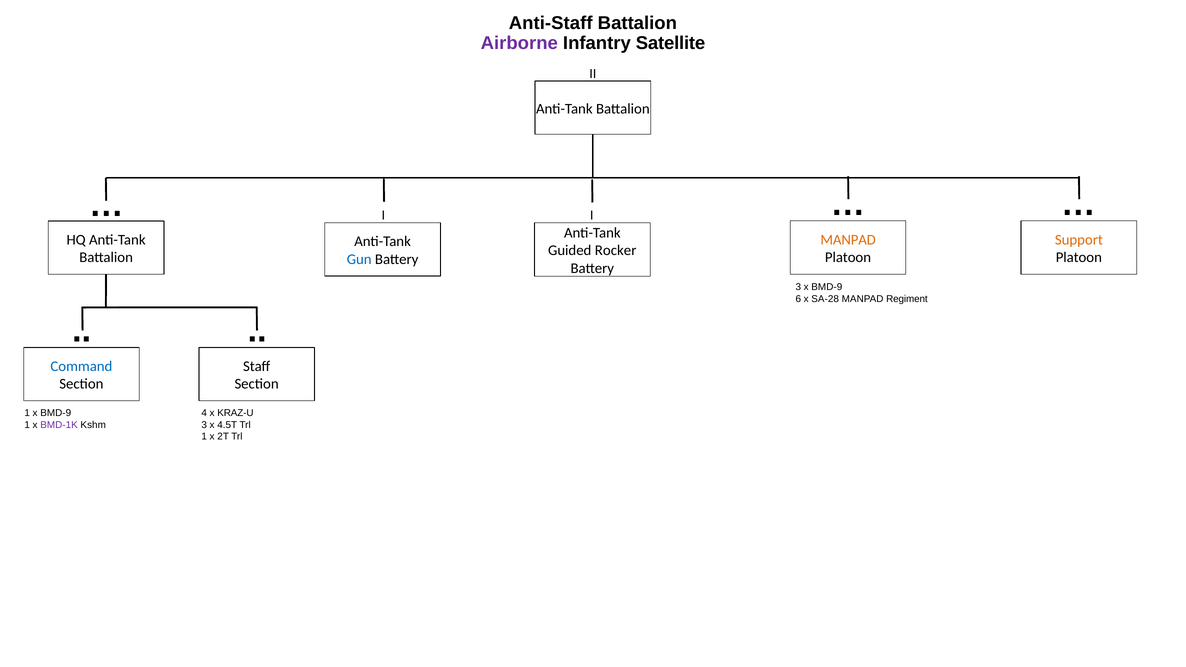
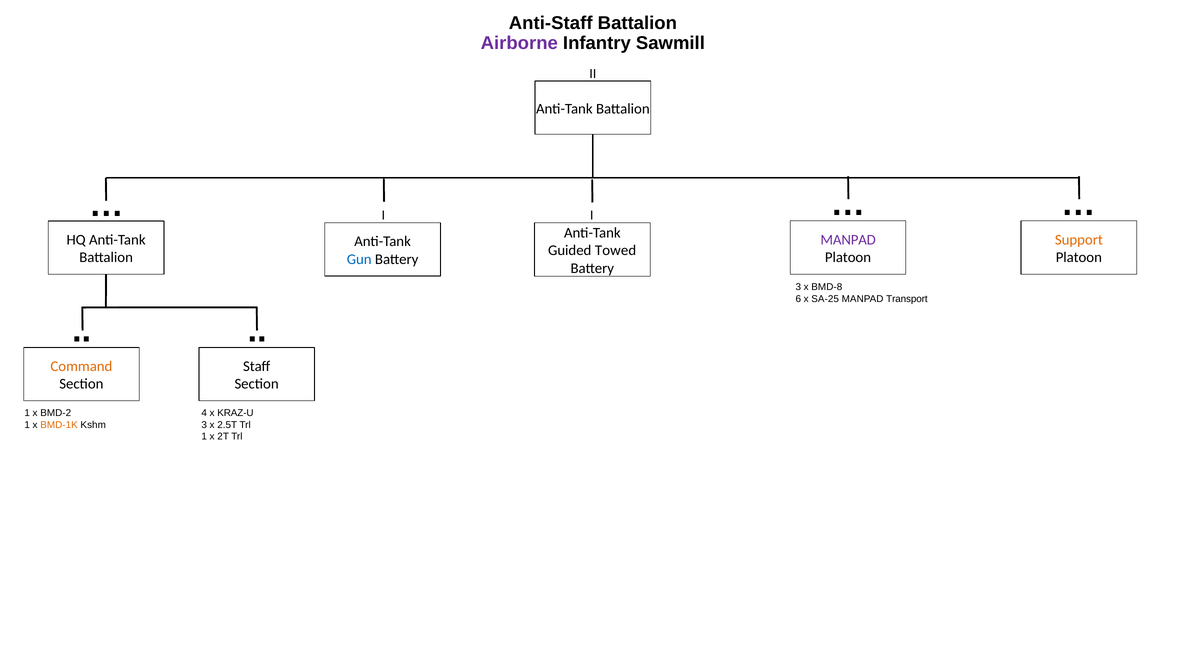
Satellite: Satellite -> Sawmill (670, 43)
MANPAD colour: orange -> purple (848, 240)
Rocker: Rocker -> Towed (616, 251)
3 x BMD-9: BMD-9 -> BMD-8 (827, 287)
SA-28: SA-28 -> SA-25 (825, 299)
Regiment: Regiment -> Transport (907, 299)
Command colour: blue -> orange (81, 366)
1 x BMD-9: BMD-9 -> BMD-2 (56, 413)
BMD-1K colour: purple -> orange (59, 425)
4.5T: 4.5T -> 2.5T (227, 425)
